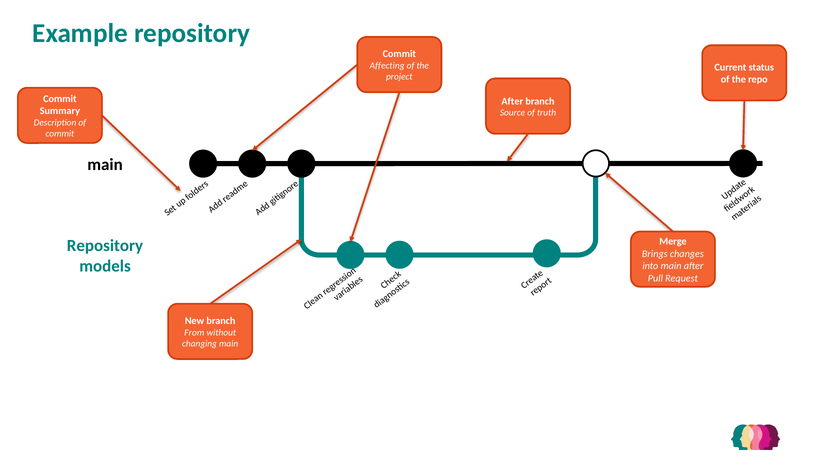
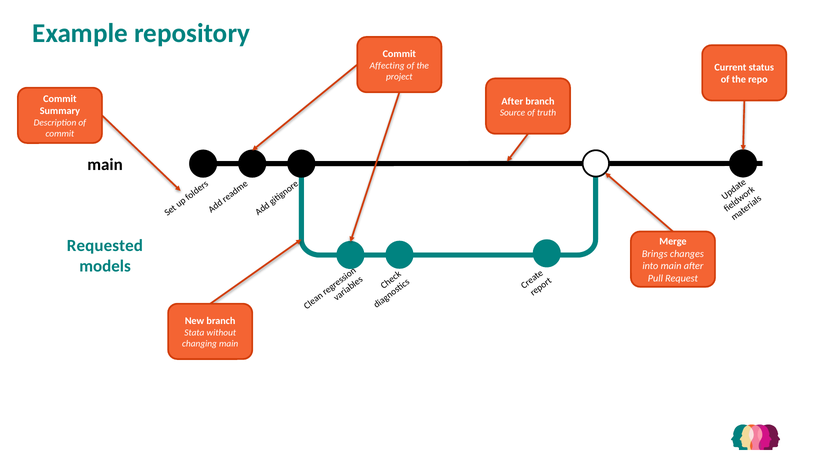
Repository: Repository -> Requested (105, 246)
From: From -> Stata (194, 332)
